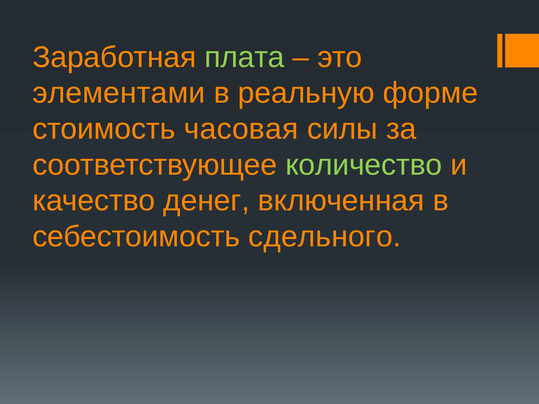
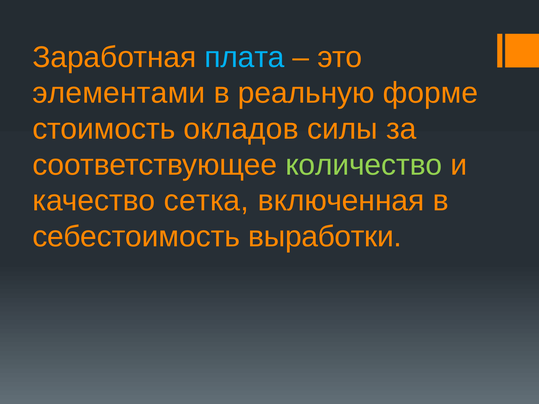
плата colour: light green -> light blue (245, 57)
часовая: часовая -> окладов (241, 129)
денег: денег -> сетка (206, 201)
сдельного: сдельного -> выработки (325, 237)
